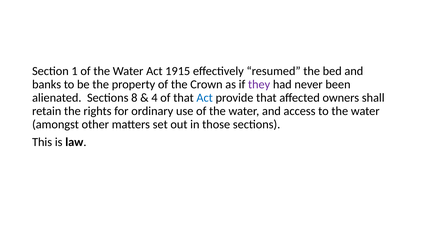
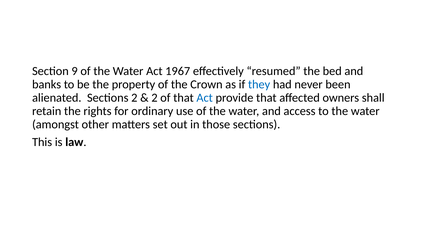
1: 1 -> 9 (75, 71)
1915: 1915 -> 1967 (178, 71)
they colour: purple -> blue (259, 84)
Sections 8: 8 -> 2 (134, 98)
4: 4 -> 2 (154, 98)
